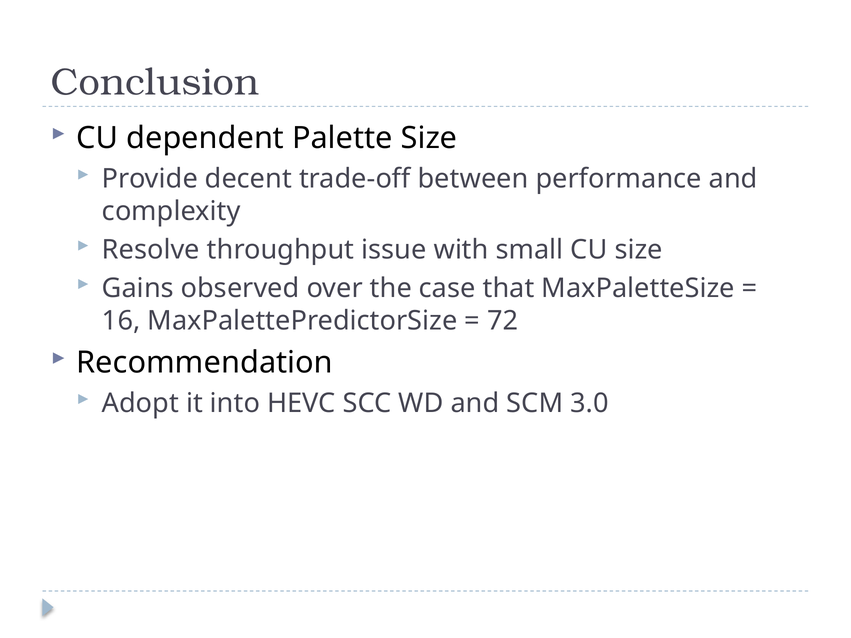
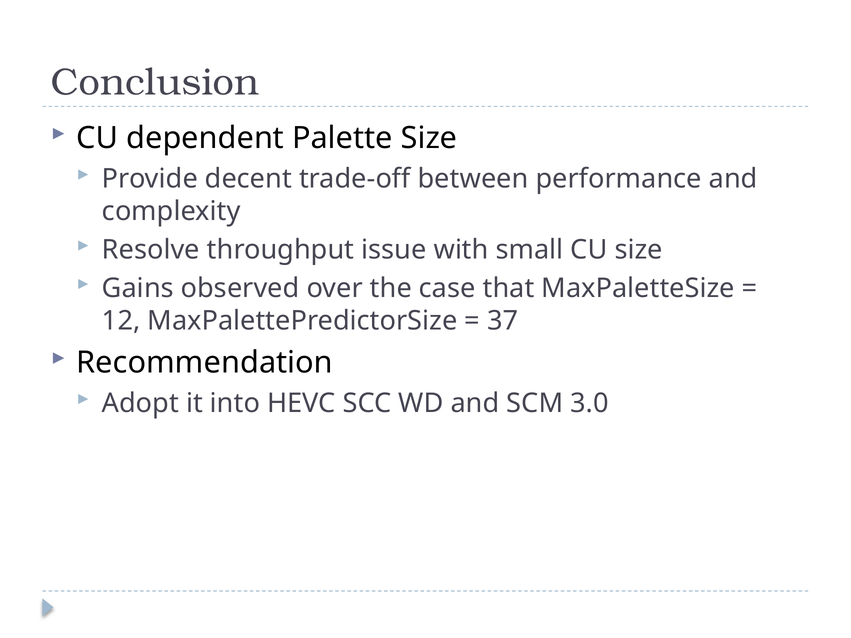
16: 16 -> 12 (121, 321)
72: 72 -> 37 (503, 321)
